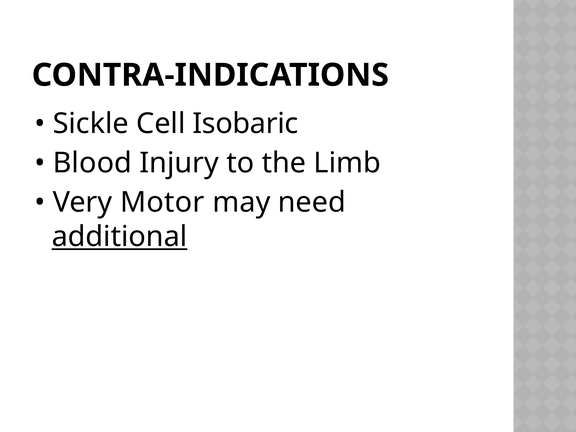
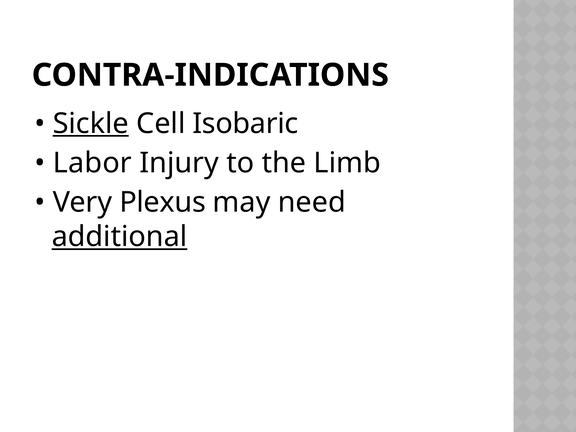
Sickle underline: none -> present (91, 124)
Blood: Blood -> Labor (92, 163)
Motor: Motor -> Plexus (163, 202)
